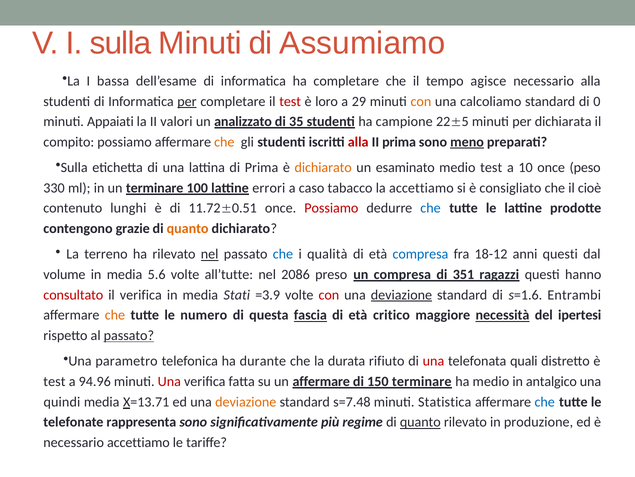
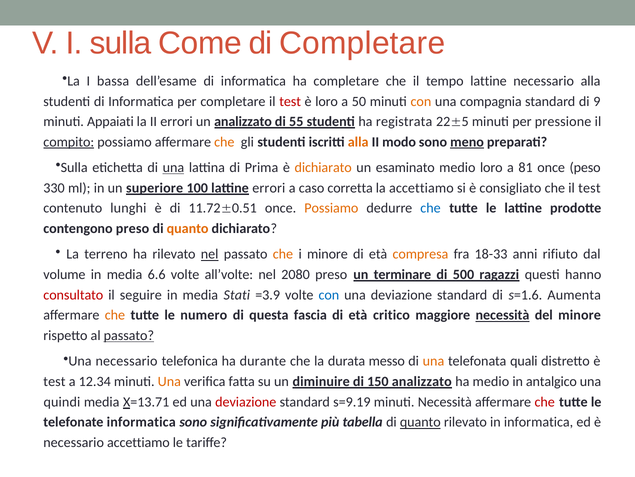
sulla Minuti: Minuti -> Come (200, 43)
di Assumiamo: Assumiamo -> Completare (362, 43)
tempo agisce: agisce -> lattine (488, 81)
per underline: present -> none (187, 101)
29: 29 -> 50 (359, 101)
calcoliamo: calcoliamo -> compagnia (491, 101)
0: 0 -> 9 (597, 101)
II valori: valori -> errori (176, 121)
35: 35 -> 55 (296, 121)
campione: campione -> registrata (404, 121)
dichiarata: dichiarata -> pressione (563, 121)
compito underline: none -> present (69, 142)
alla colour: red -> orange (358, 142)
II prima: prima -> modo (399, 142)
una underline: none -> present (173, 167)
medio test: test -> loro (491, 167)
10: 10 -> 81 (526, 167)
un terminare: terminare -> superiore (155, 188)
tabacco: tabacco -> corretta (350, 188)
che il cioè: cioè -> test (589, 188)
Possiamo colour: red -> orange (331, 208)
contengono grazie: grazie -> preso (133, 228)
che colour: blue -> orange (283, 254)
i qualità: qualità -> minore (327, 254)
compresa colour: blue -> orange (420, 254)
18-12: 18-12 -> 18-33 (491, 254)
anni questi: questi -> rifiuto (560, 254)
5.6: 5.6 -> 6.6 (157, 274)
all’tutte: all’tutte -> all’volte (229, 274)
2086: 2086 -> 2080 (296, 274)
un compresa: compresa -> terminare (402, 274)
351: 351 -> 500 (463, 274)
il verifica: verifica -> seguire (141, 294)
con colour: red -> blue (329, 294)
deviazione underline: present -> none (401, 294)
Entrambi: Entrambi -> Aumenta (574, 294)
fascia underline: present -> none (310, 315)
del ipertesi: ipertesi -> minore (580, 315)
Una parametro: parametro -> necessario (127, 361)
rifiuto: rifiuto -> messo (387, 361)
una colour: red -> orange (433, 361)
94.96: 94.96 -> 12.34 (95, 381)
Una colour: red -> orange (169, 381)
un affermare: affermare -> diminuire (321, 381)
150 terminare: terminare -> analizzato (422, 381)
deviazione colour: orange -> red (246, 401)
s=7.48: s=7.48 -> s=9.19 (352, 401)
minuti Statistica: Statistica -> Necessità (445, 401)
che colour: blue -> red (545, 401)
telefonate rappresenta: rappresenta -> informatica (141, 422)
regime: regime -> tabella (363, 422)
in produzione: produzione -> informatica (539, 422)
